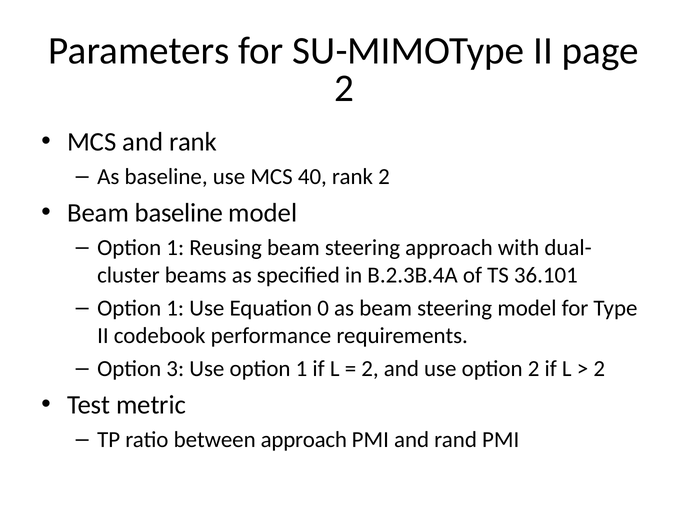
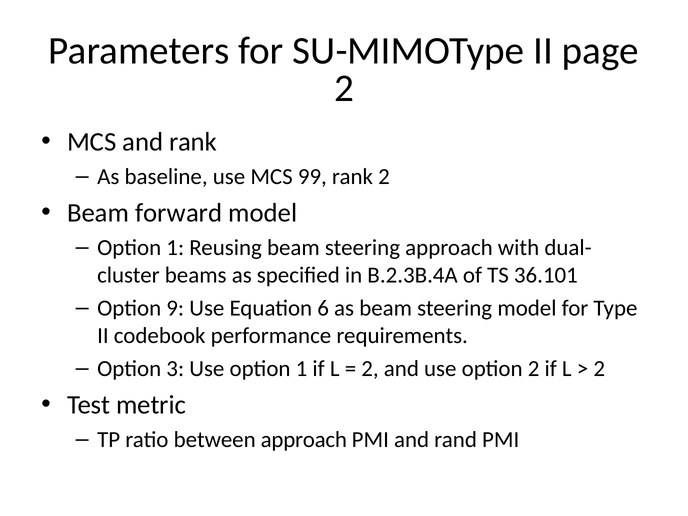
40: 40 -> 99 (312, 177)
Beam baseline: baseline -> forward (179, 213)
1: 1 -> 9 (175, 308)
0: 0 -> 6 (323, 308)
